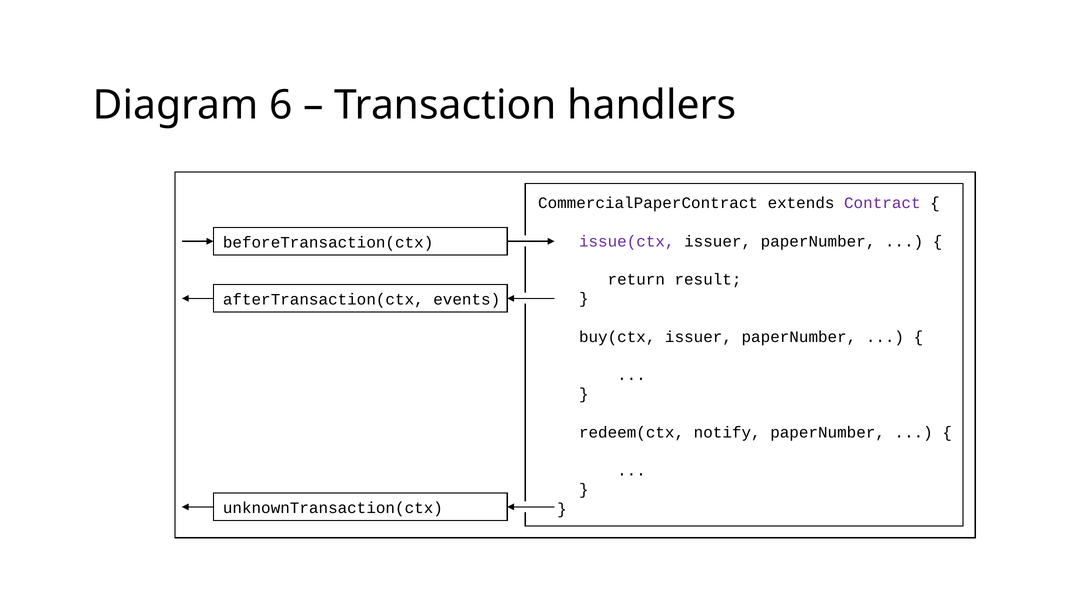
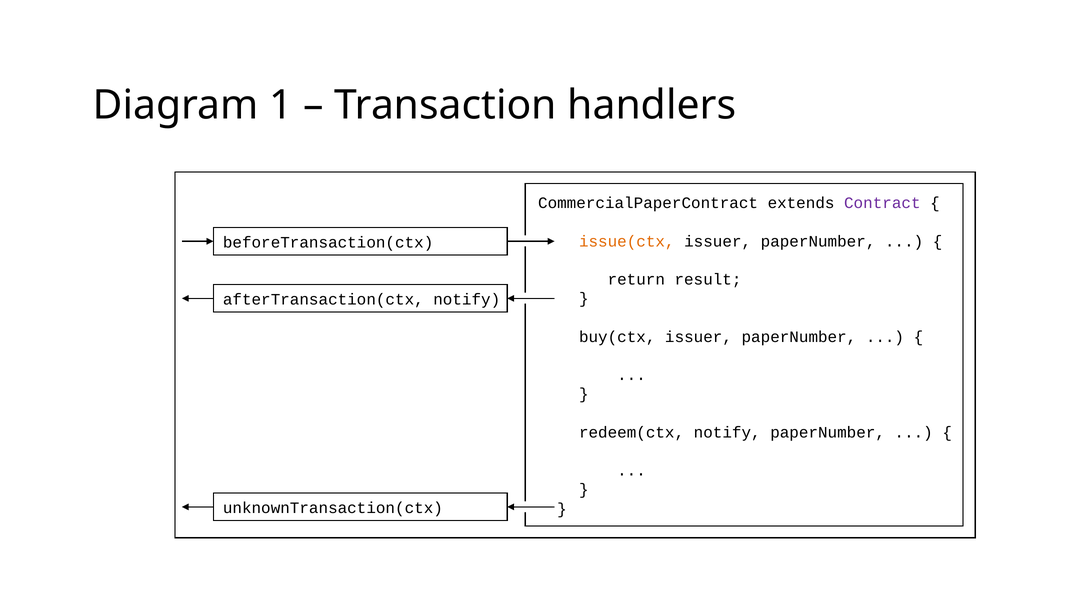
6: 6 -> 1 (281, 105)
issue(ctx colour: purple -> orange (627, 241)
afterTransaction(ctx events: events -> notify (467, 299)
